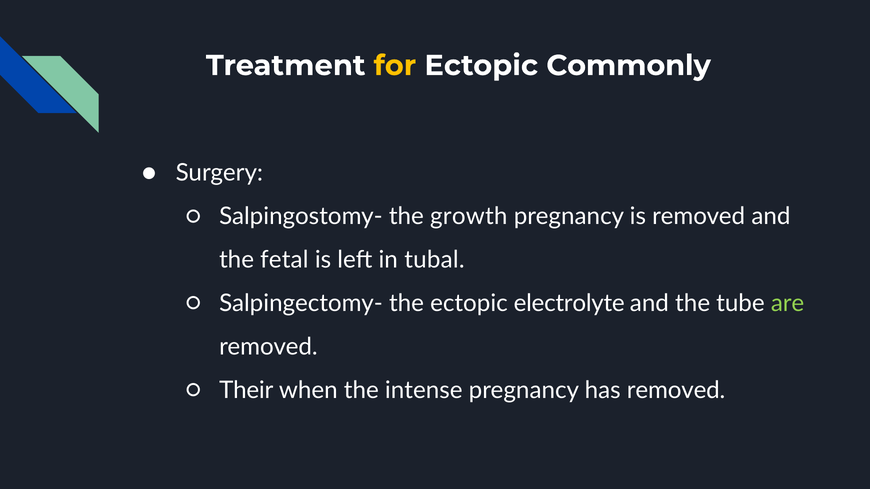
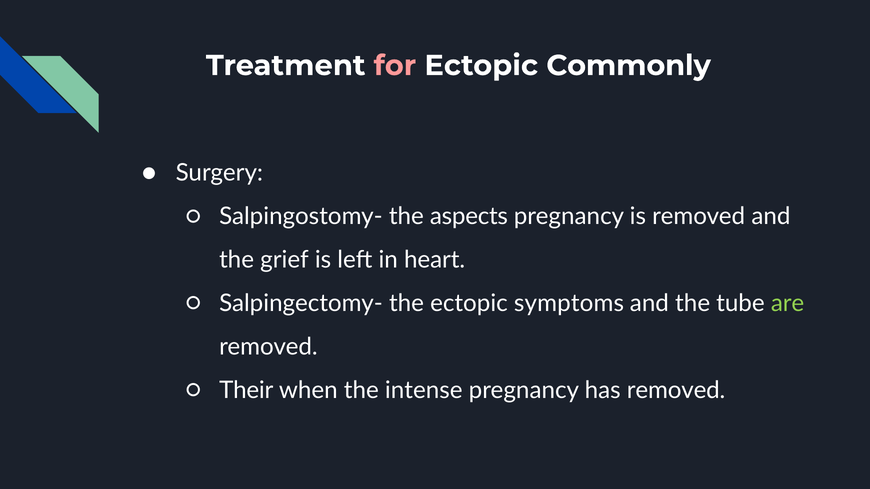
for colour: yellow -> pink (395, 66)
growth: growth -> aspects (469, 217)
fetal: fetal -> grief (284, 260)
tubal: tubal -> heart (435, 260)
electrolyte: electrolyte -> symptoms (569, 304)
